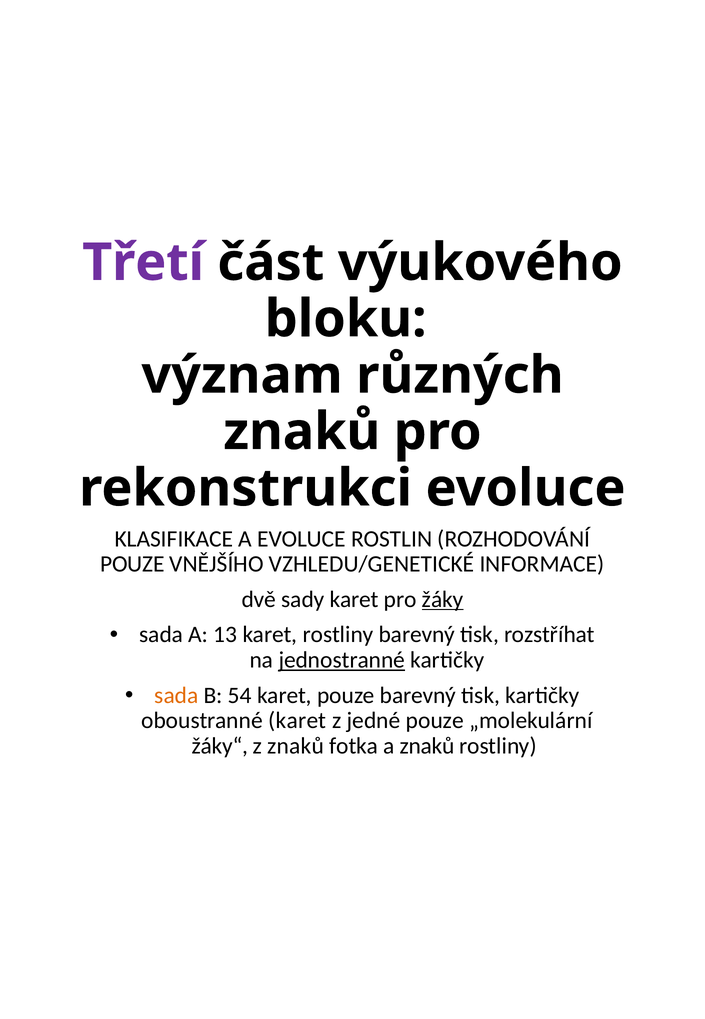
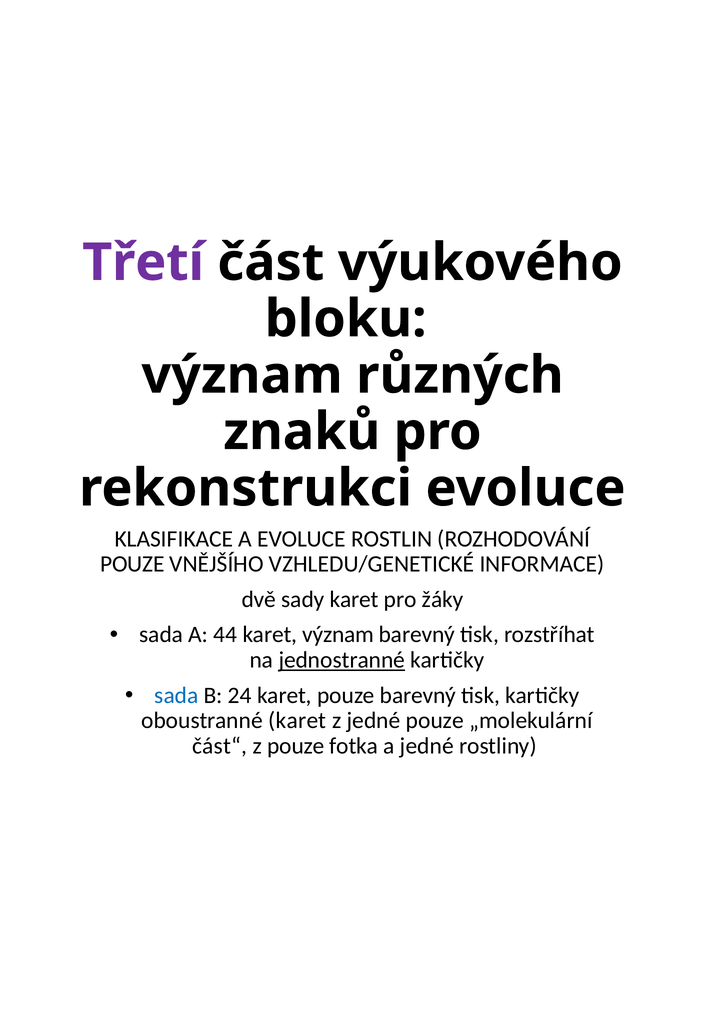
žáky underline: present -> none (443, 599)
13: 13 -> 44 (225, 634)
karet rostliny: rostliny -> význam (338, 634)
sada colour: orange -> blue (176, 695)
54: 54 -> 24 (240, 695)
žáky“: žáky“ -> část“ (220, 746)
z znaků: znaků -> pouze (296, 746)
a znaků: znaků -> jedné (427, 746)
